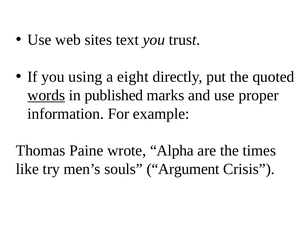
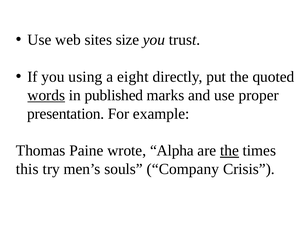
text: text -> size (127, 40)
information: information -> presentation (66, 114)
the underline: none -> present (229, 151)
like: like -> this (27, 169)
Argument: Argument -> Company (183, 169)
